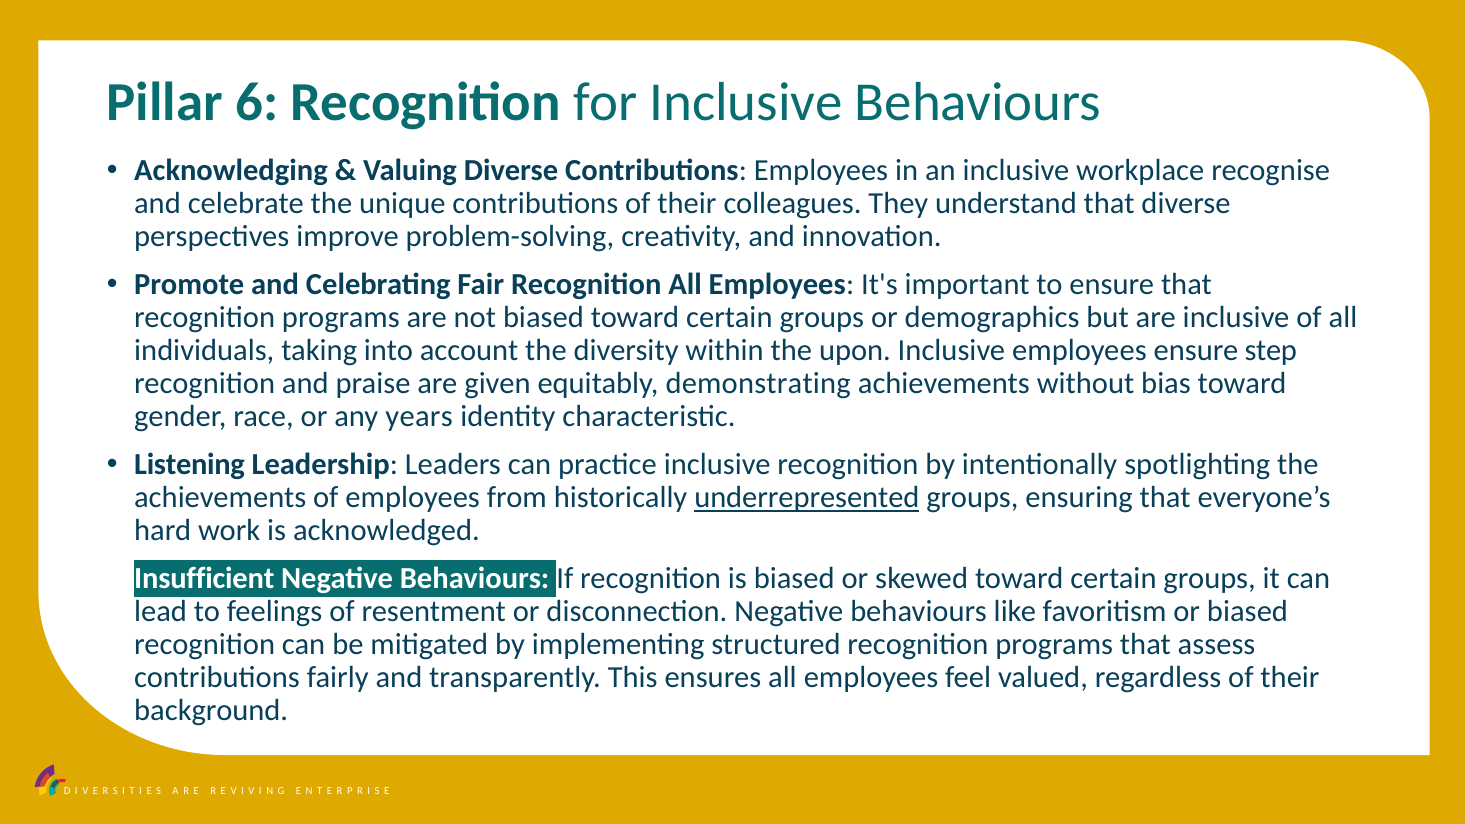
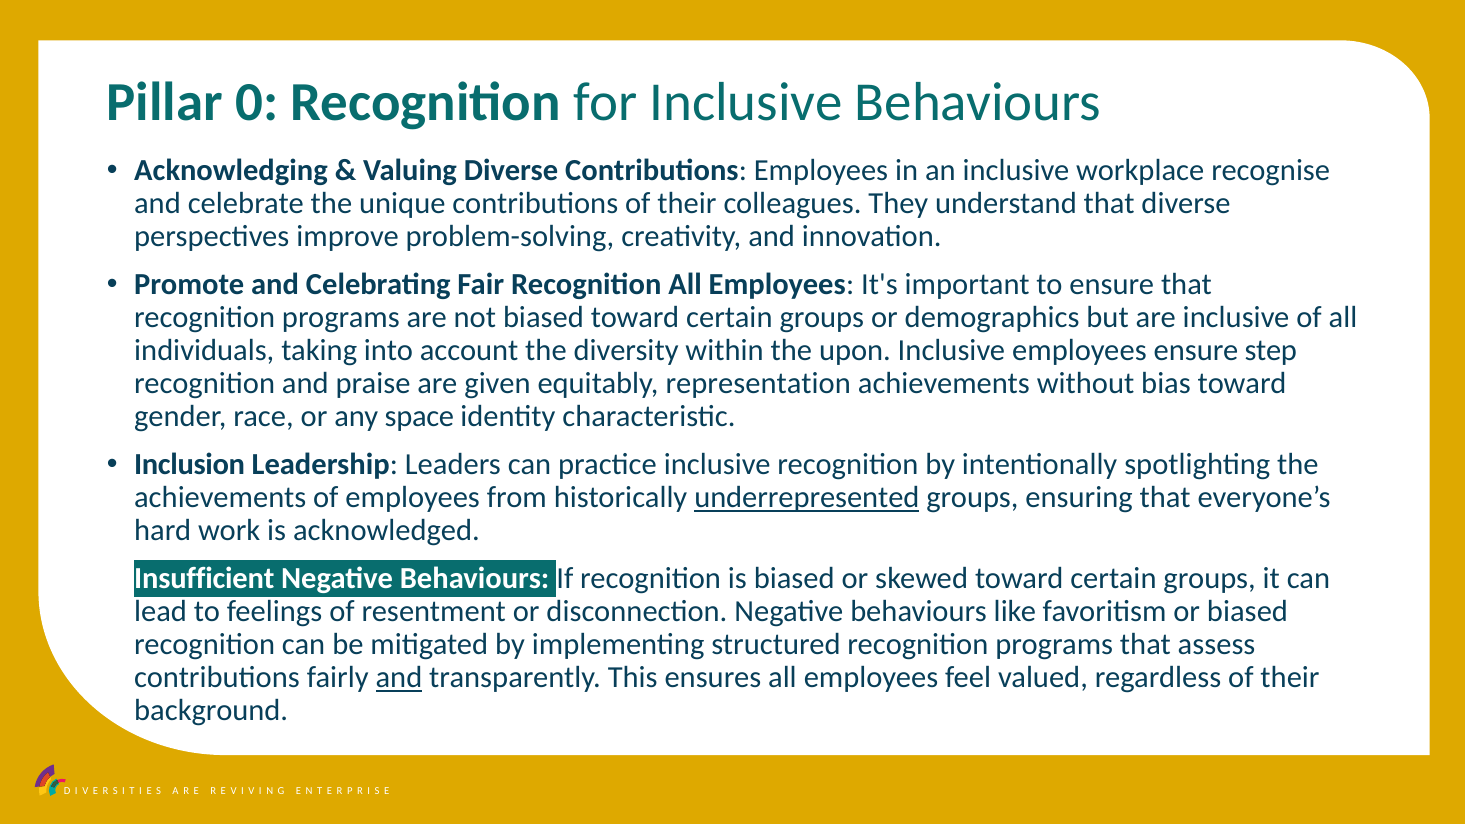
6: 6 -> 0 (257, 102)
demonstrating: demonstrating -> representation (758, 383)
years: years -> space (419, 416)
Listening: Listening -> Inclusion (190, 465)
and underline: none -> present (399, 678)
